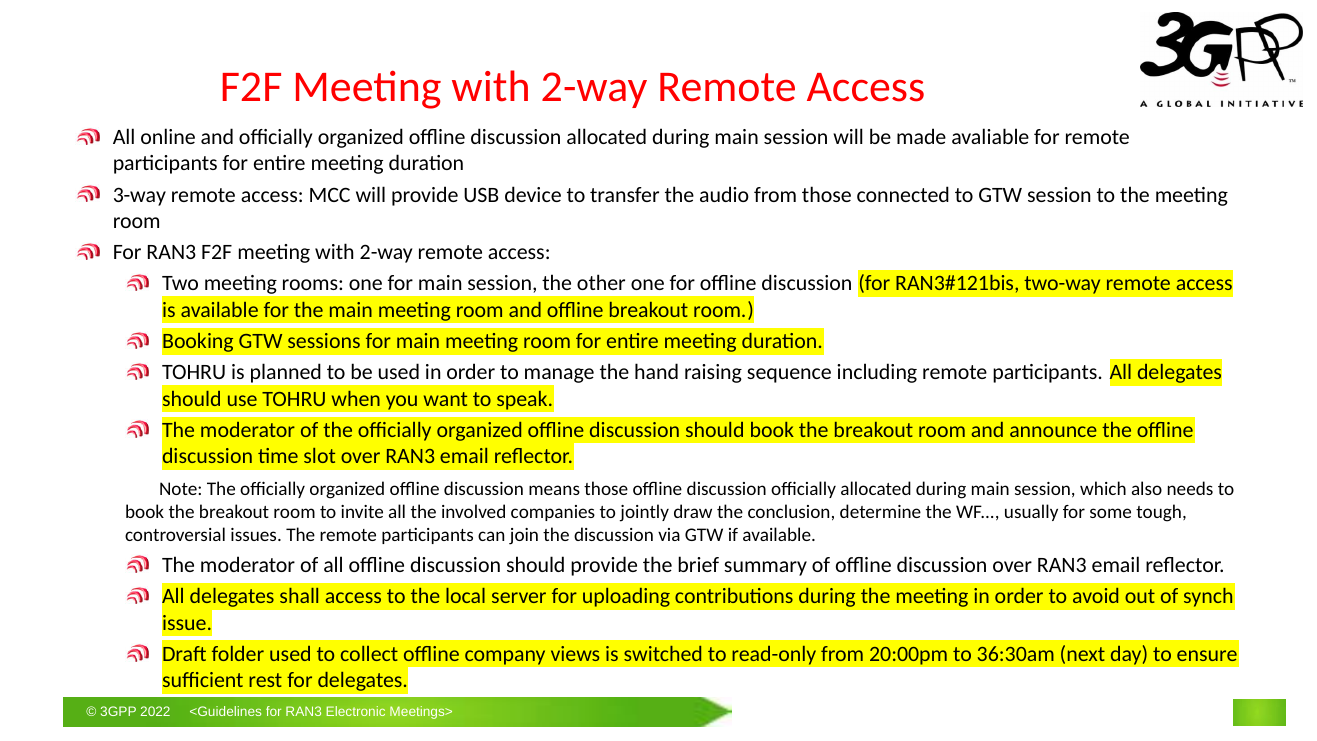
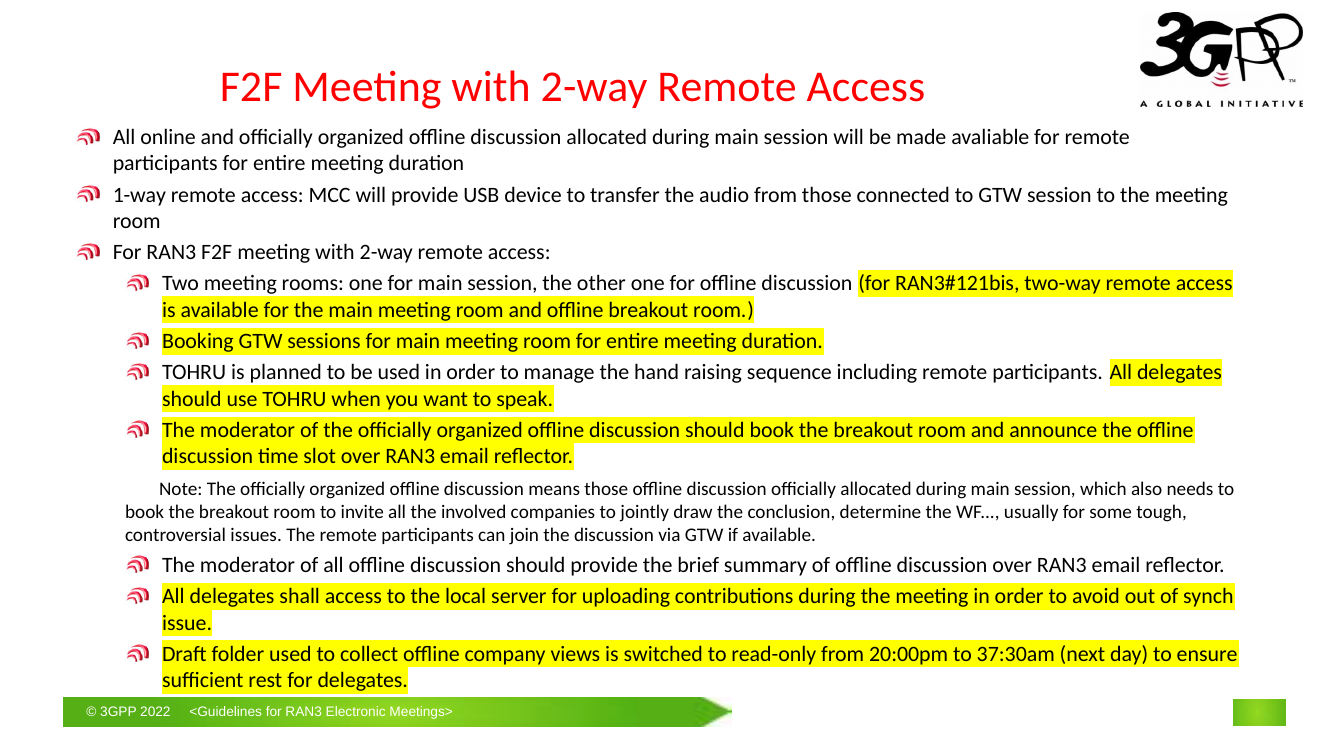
3-way: 3-way -> 1-way (139, 195)
36:30am: 36:30am -> 37:30am (1016, 654)
